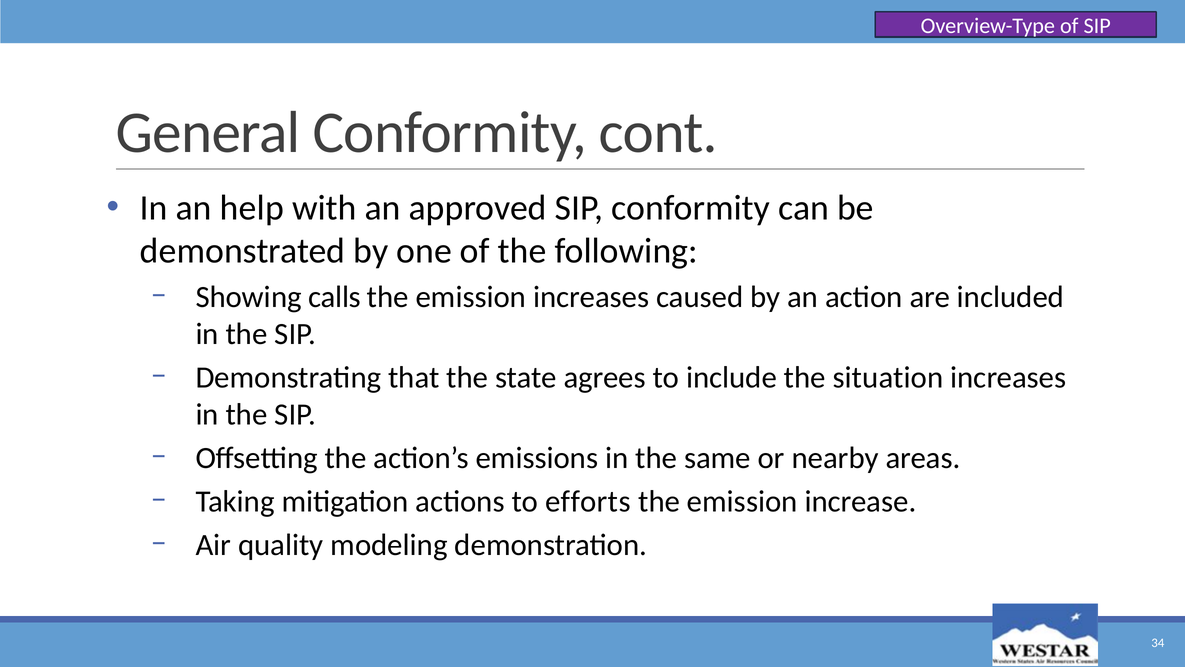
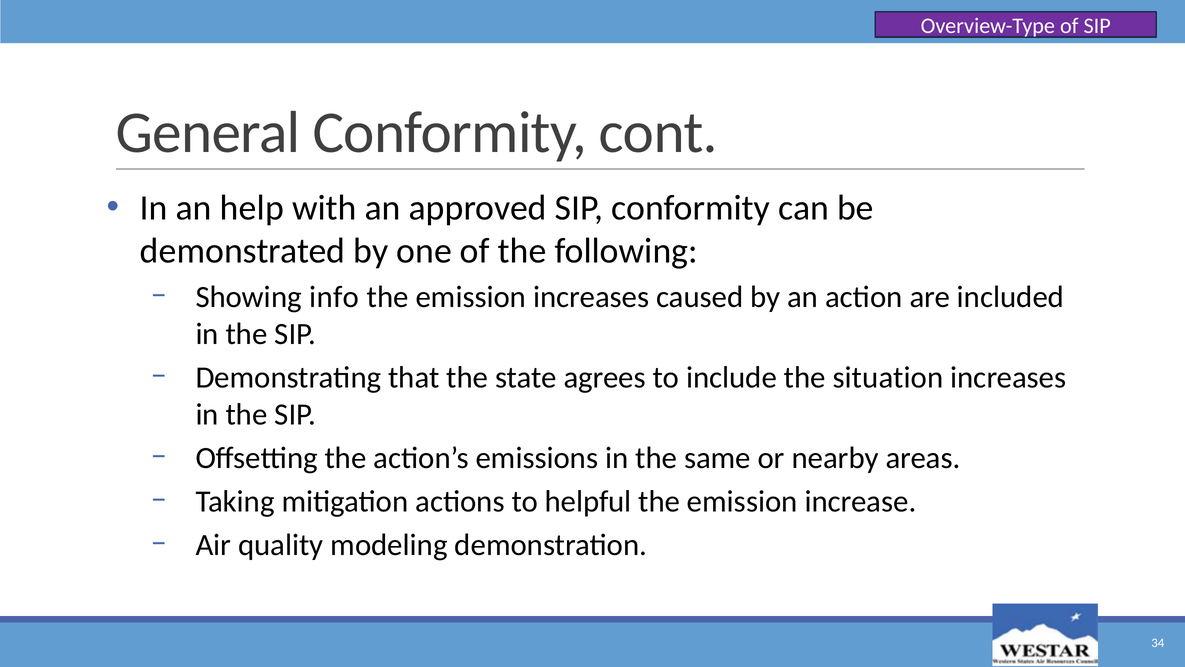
calls: calls -> info (334, 297)
efforts: efforts -> helpful (588, 501)
